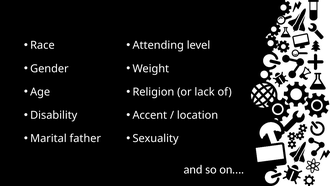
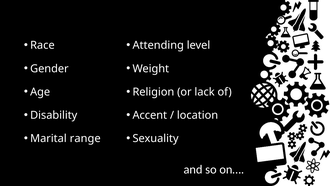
father: father -> range (85, 138)
